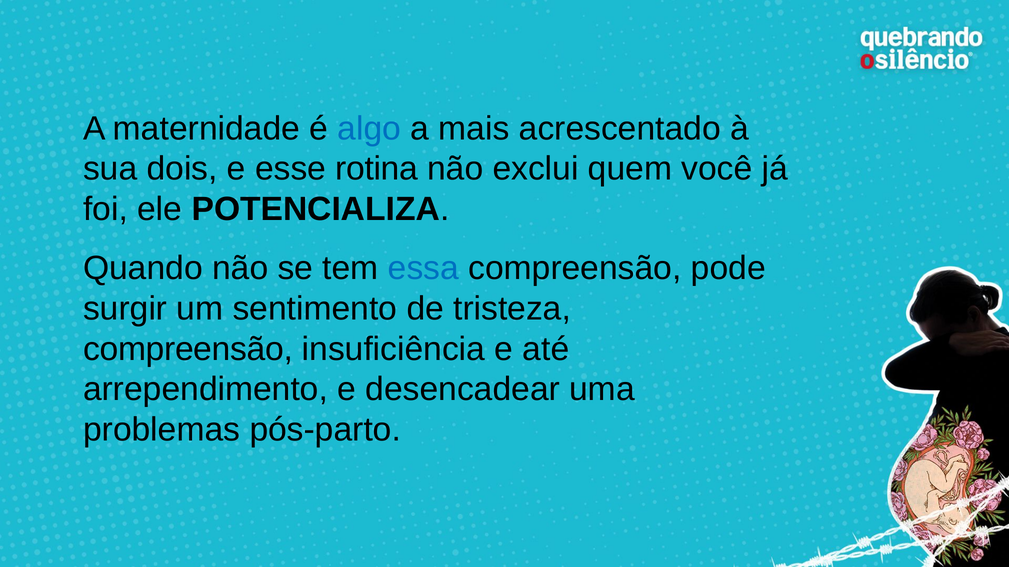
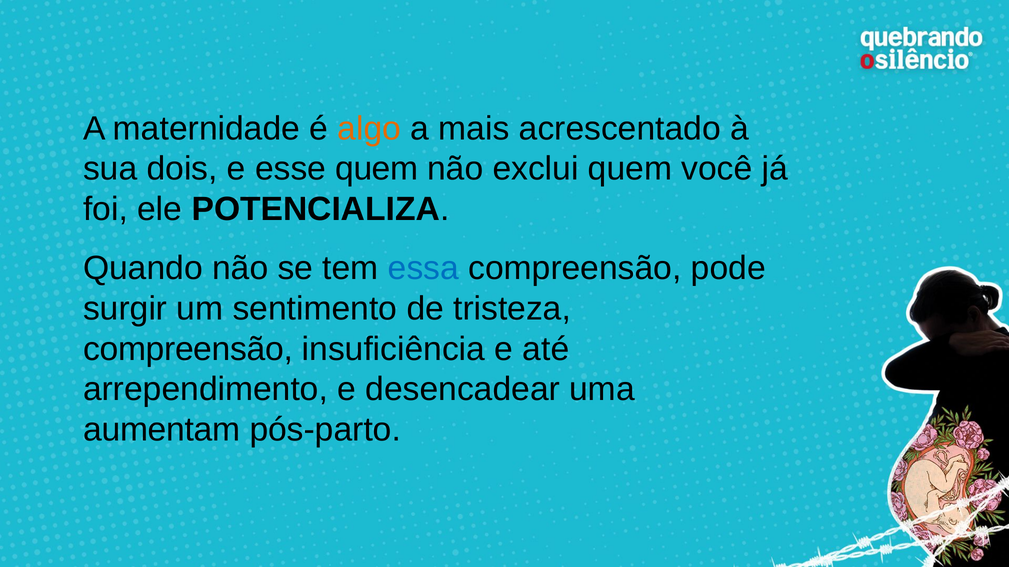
algo colour: blue -> orange (369, 129)
esse rotina: rotina -> quem (377, 169)
problemas: problemas -> aumentam (162, 430)
